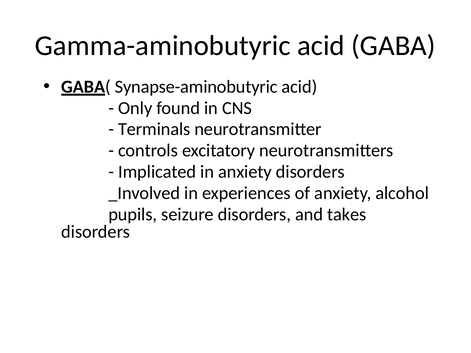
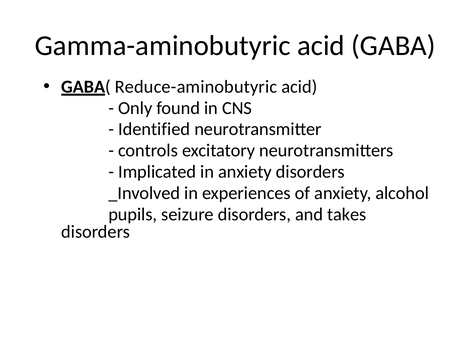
Synapse-aminobutyric: Synapse-aminobutyric -> Reduce-aminobutyric (196, 87)
Terminals: Terminals -> Identified (154, 129)
